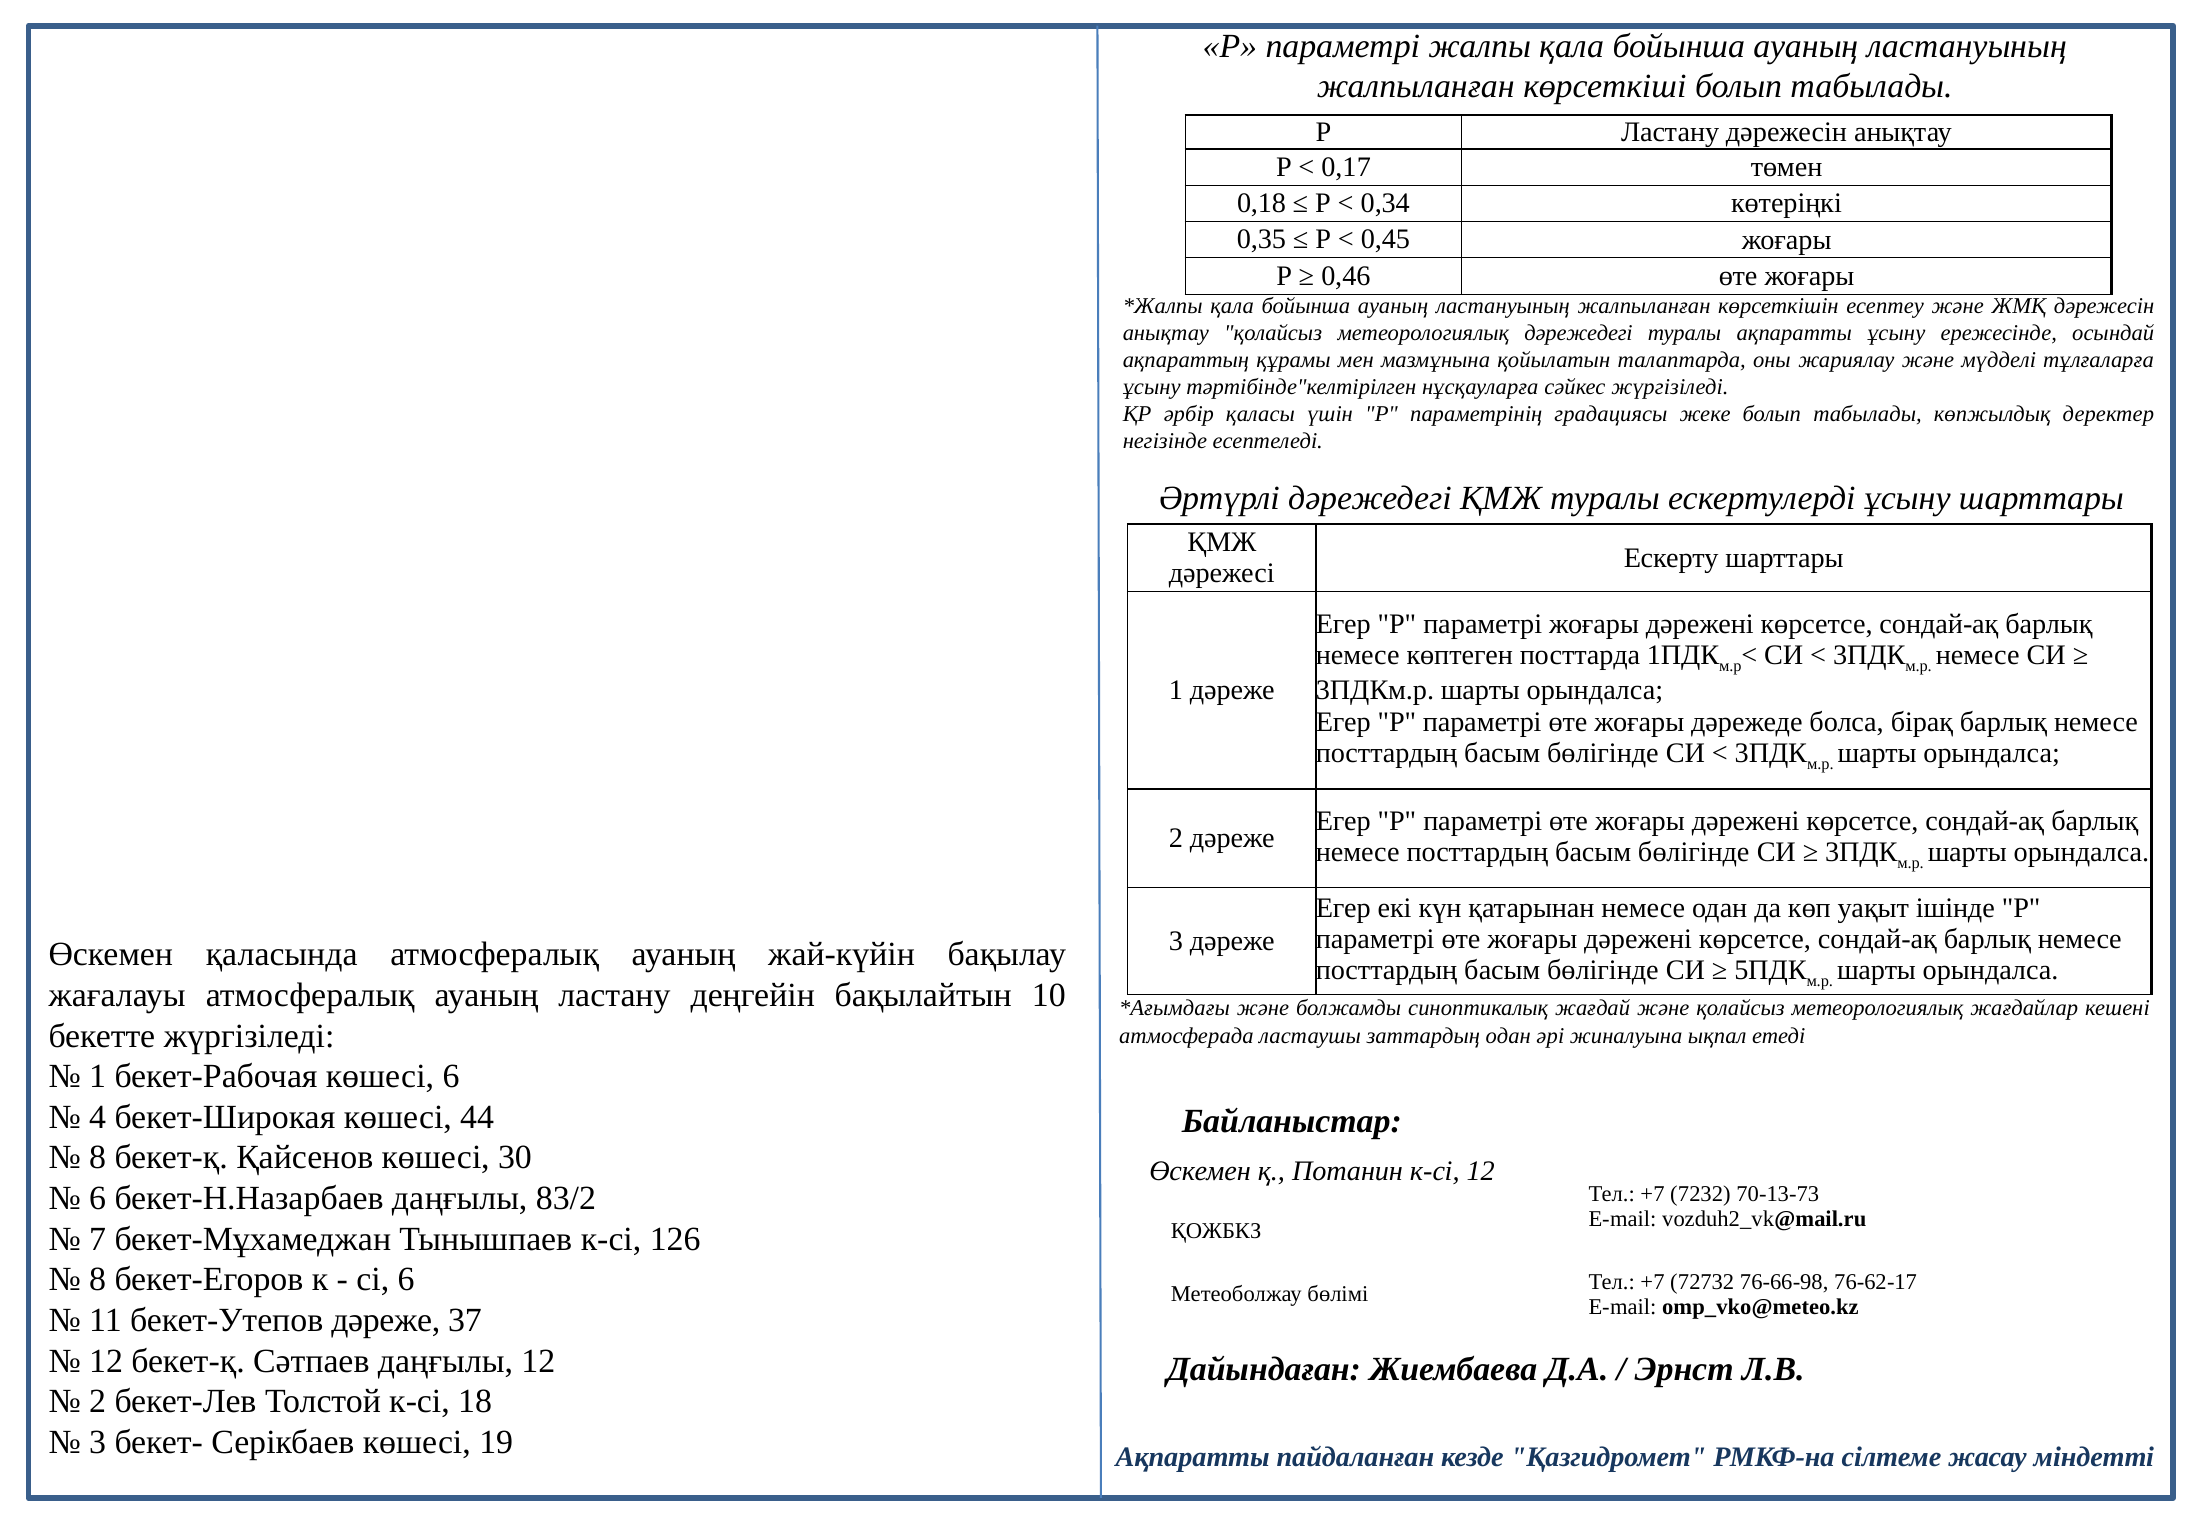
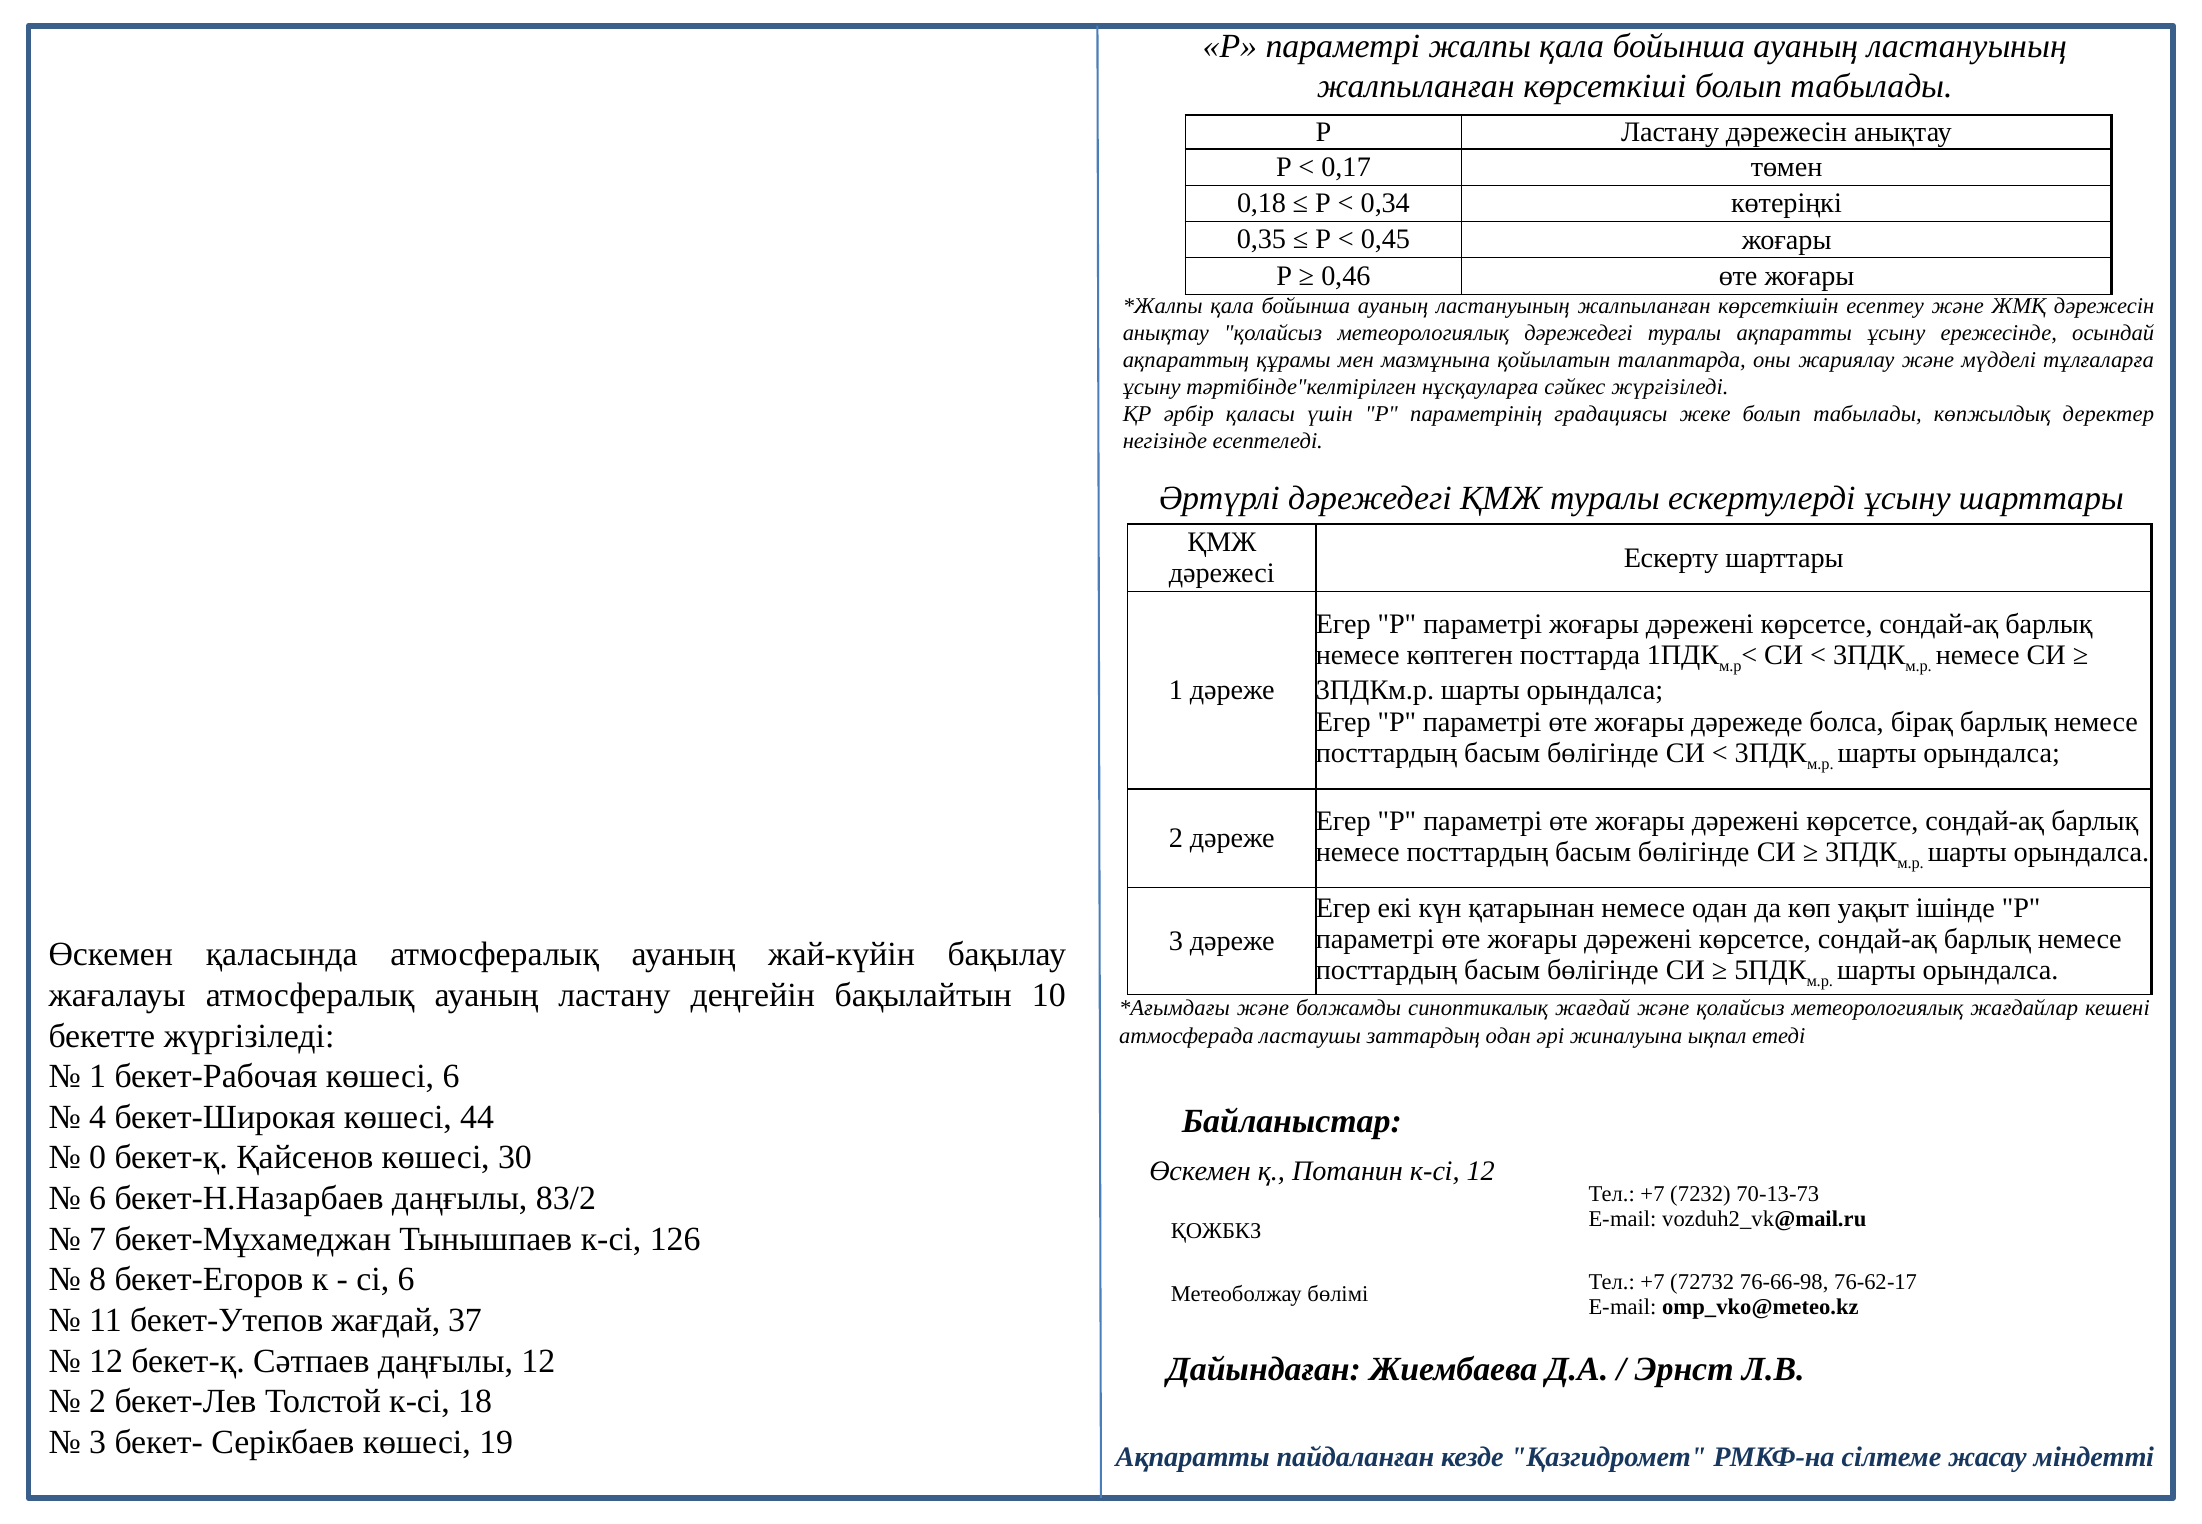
8: 8 -> 0 (98, 1158)
бекет-Утепов дәреже: дәреже -> жағдай (386, 1321)
